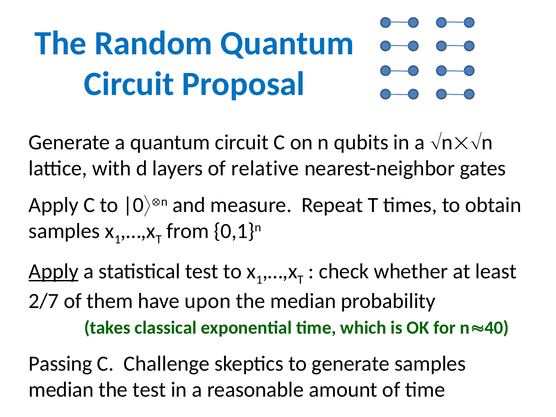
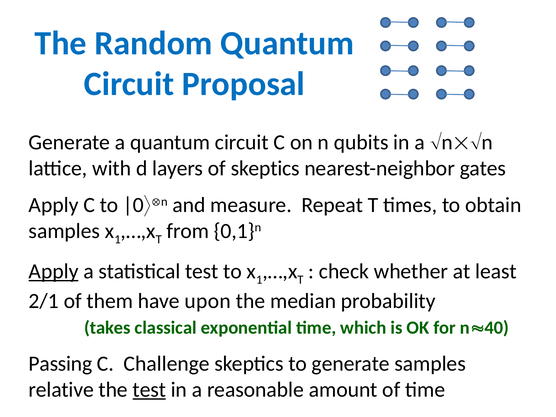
of relative: relative -> skeptics (265, 168)
2/7: 2/7 -> 2/1 (44, 301)
median: median -> relative (61, 390)
test underline: none -> present (149, 390)
